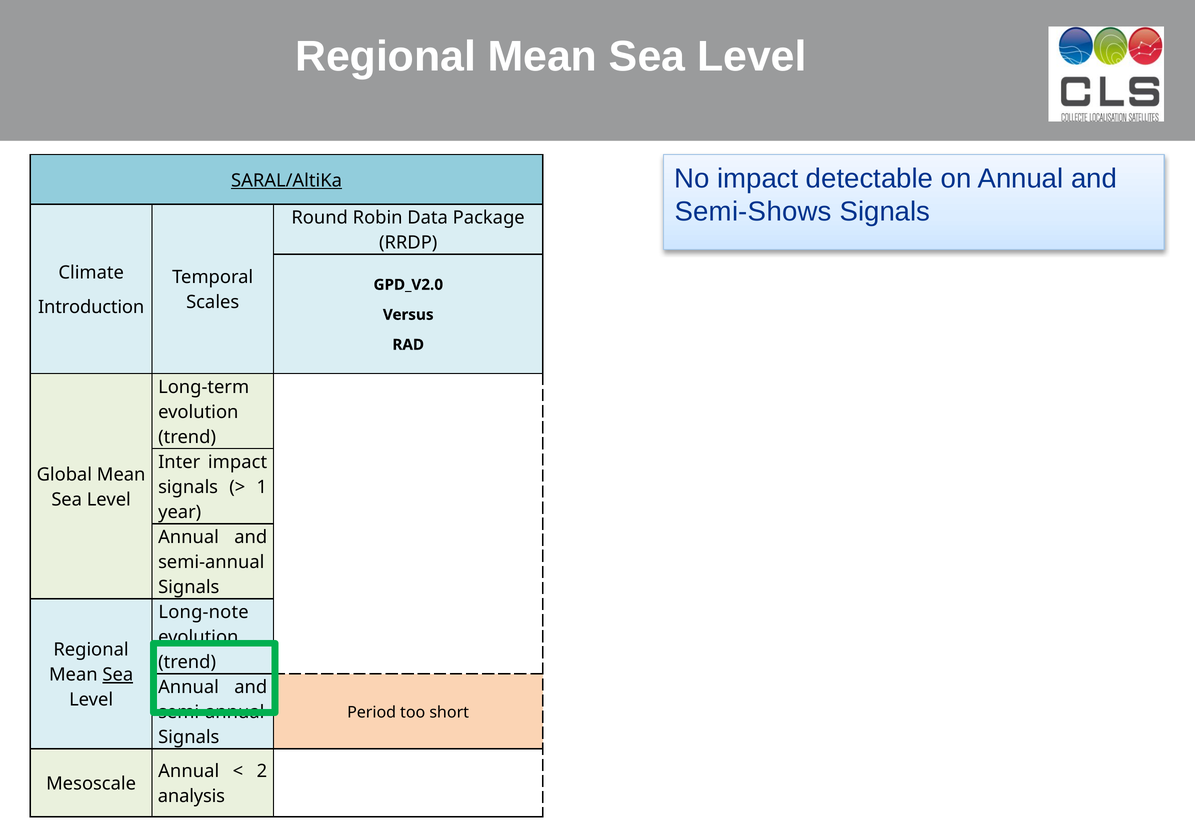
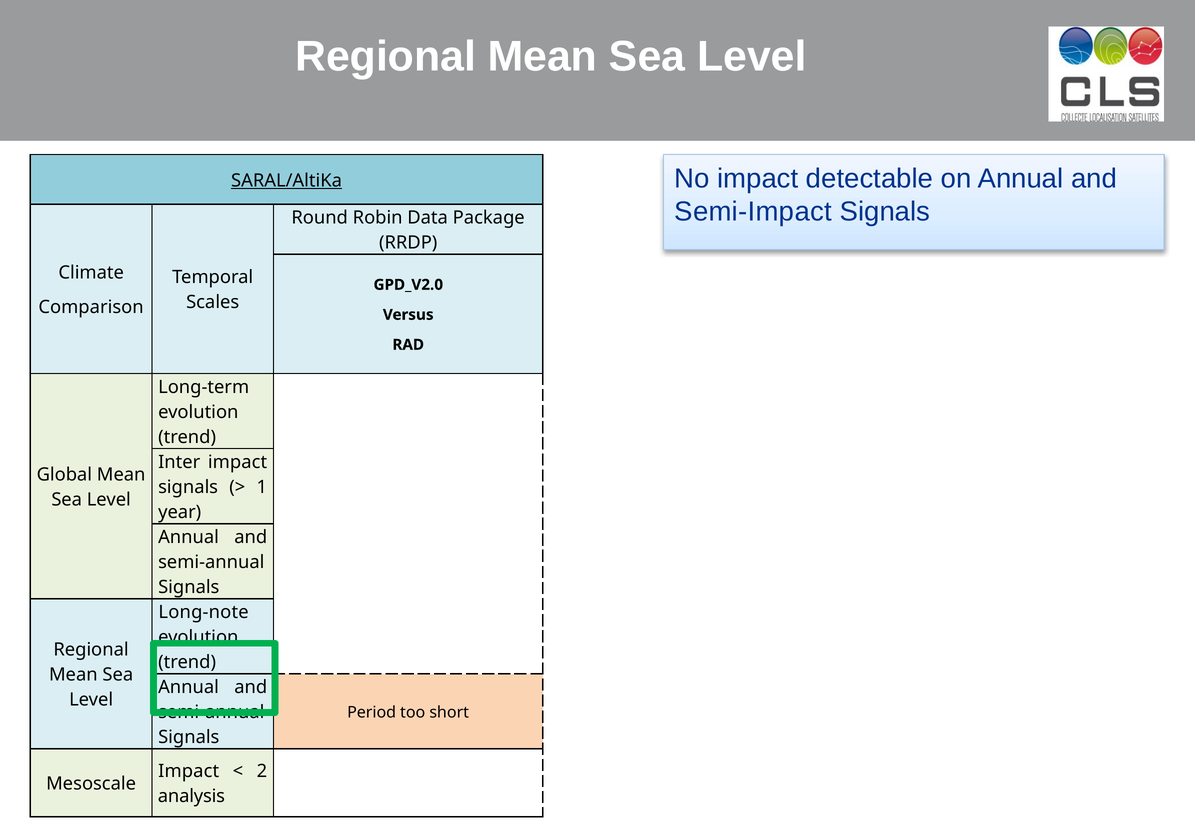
Semi-Shows: Semi-Shows -> Semi-Impact (753, 212)
Introduction: Introduction -> Comparison (91, 307)
Sea underline: present -> none (118, 675)
Annual: Annual -> Impact (189, 772)
